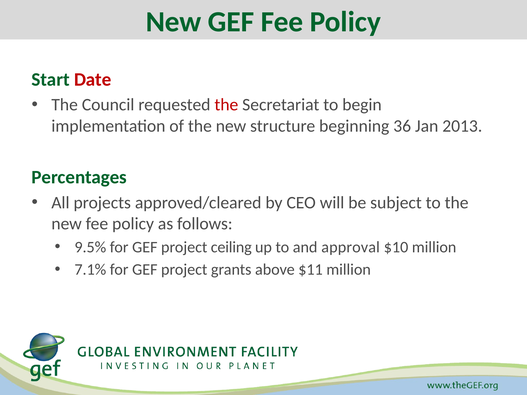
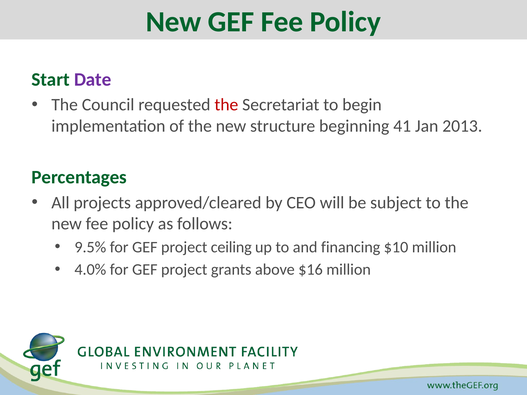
Date colour: red -> purple (93, 80)
36: 36 -> 41 (402, 126)
approval: approval -> financing (351, 247)
7.1%: 7.1% -> 4.0% (90, 270)
$11: $11 -> $16 (311, 270)
